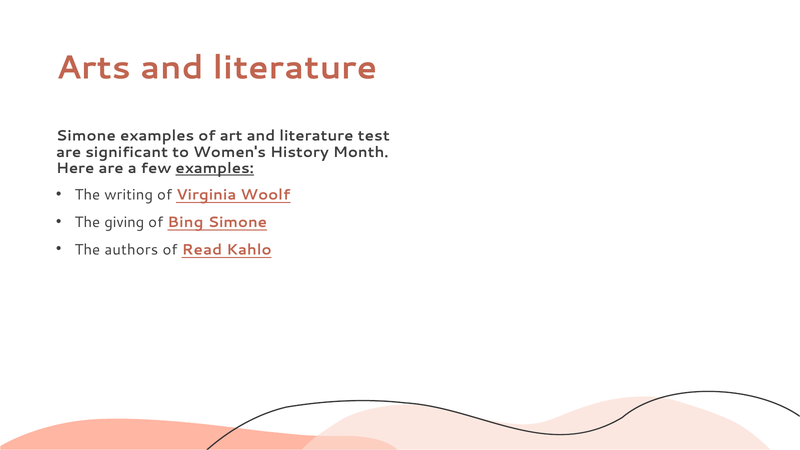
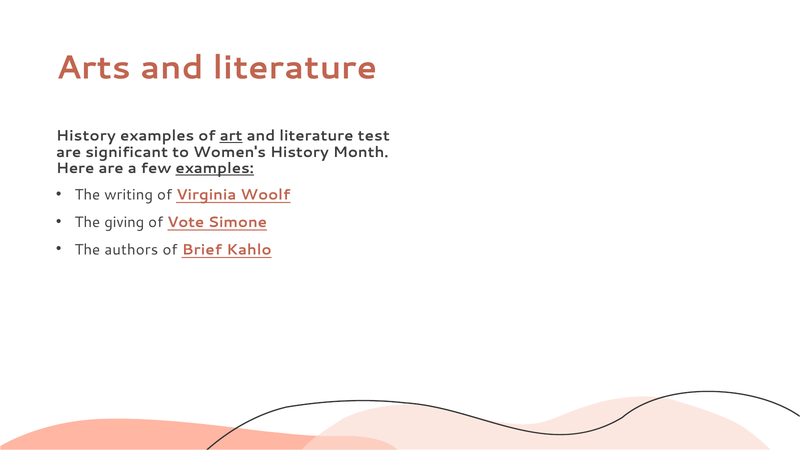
Simone: Simone -> History (86, 136)
art underline: none -> present (231, 136)
Bing: Bing -> Vote (186, 222)
Read: Read -> Brief (202, 250)
